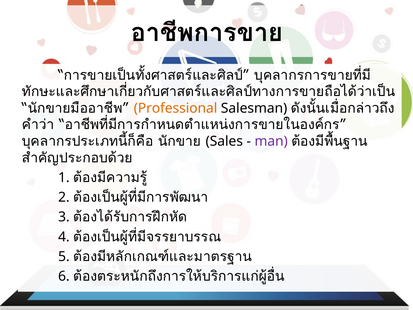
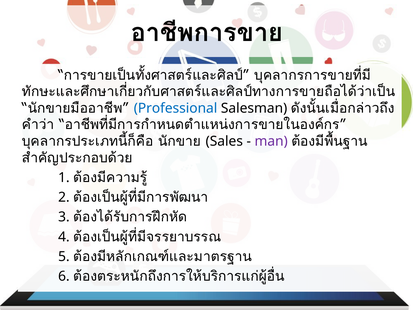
Professional colour: orange -> blue (176, 108)
